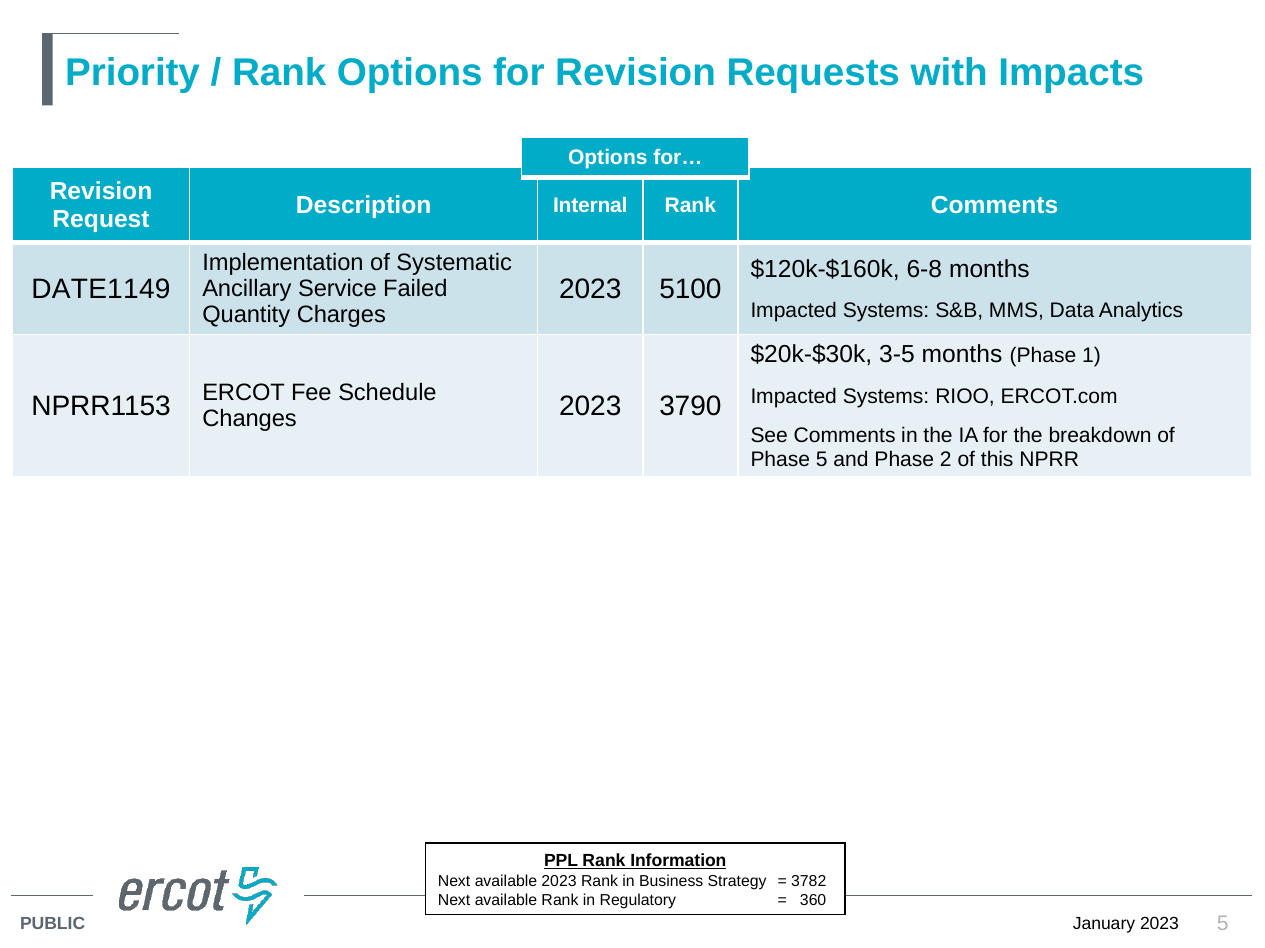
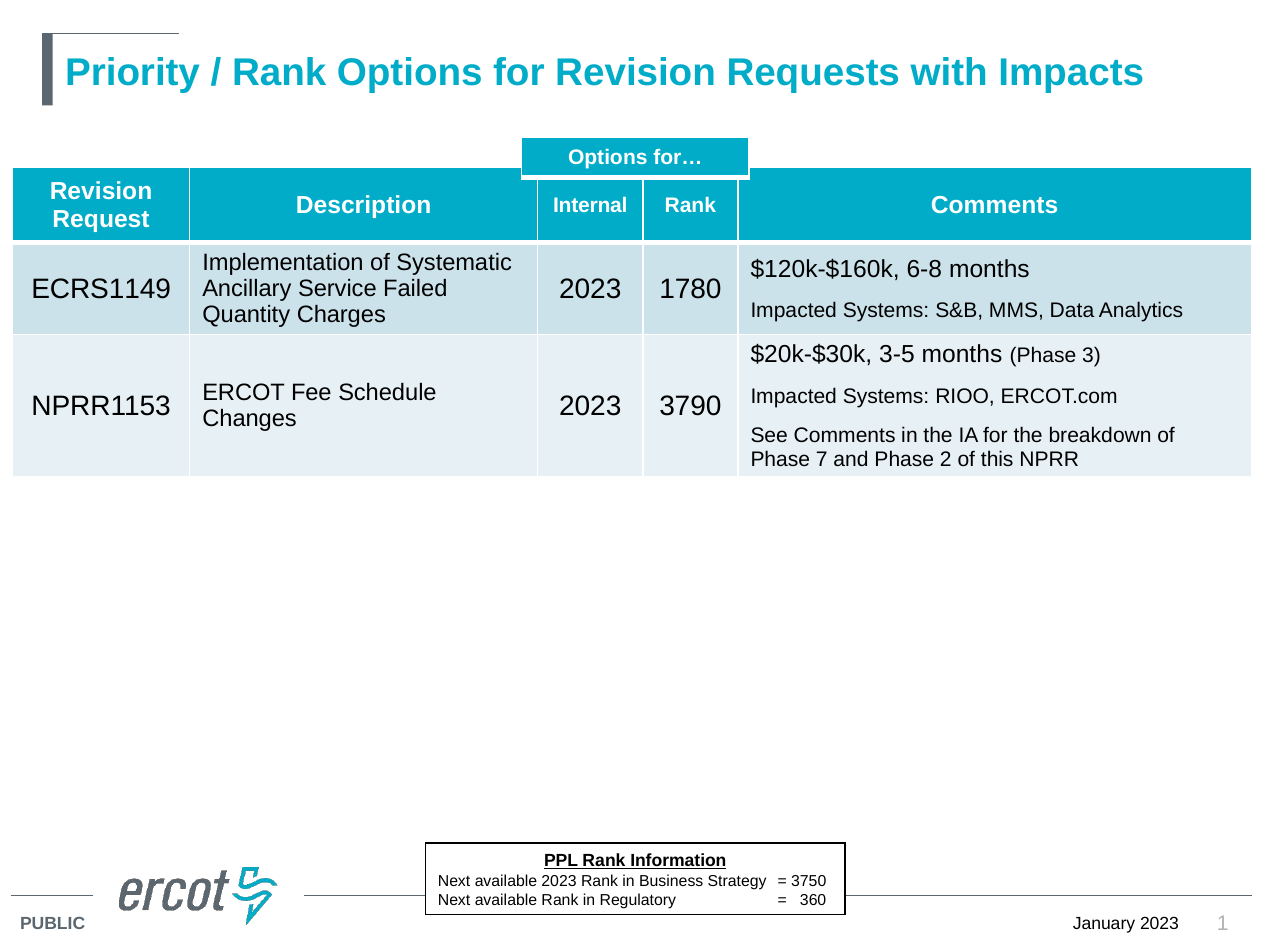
DATE1149: DATE1149 -> ECRS1149 (101, 289)
5100: 5100 -> 1780 (690, 289)
1: 1 -> 3 (1091, 356)
Phase 5: 5 -> 7 (822, 460)
3782: 3782 -> 3750 (809, 882)
5: 5 -> 1 (1223, 924)
